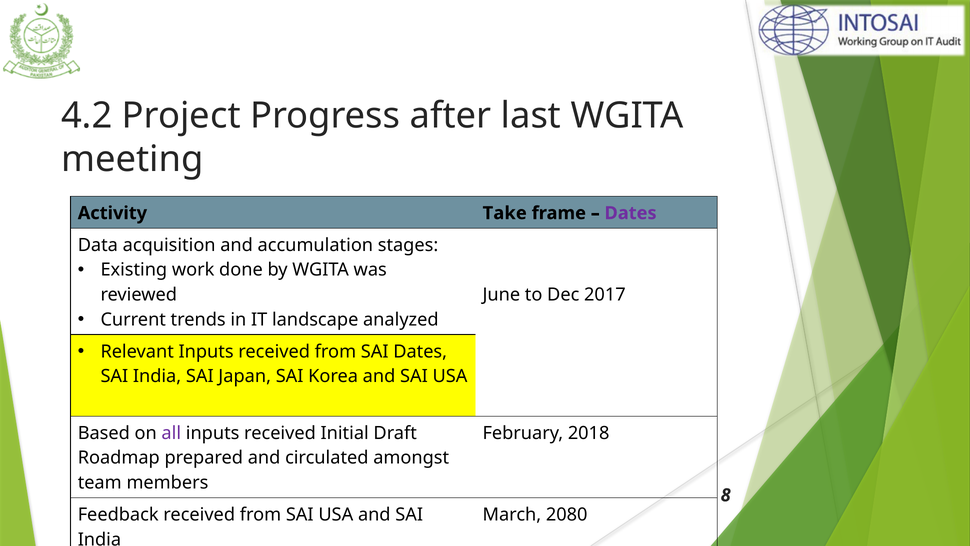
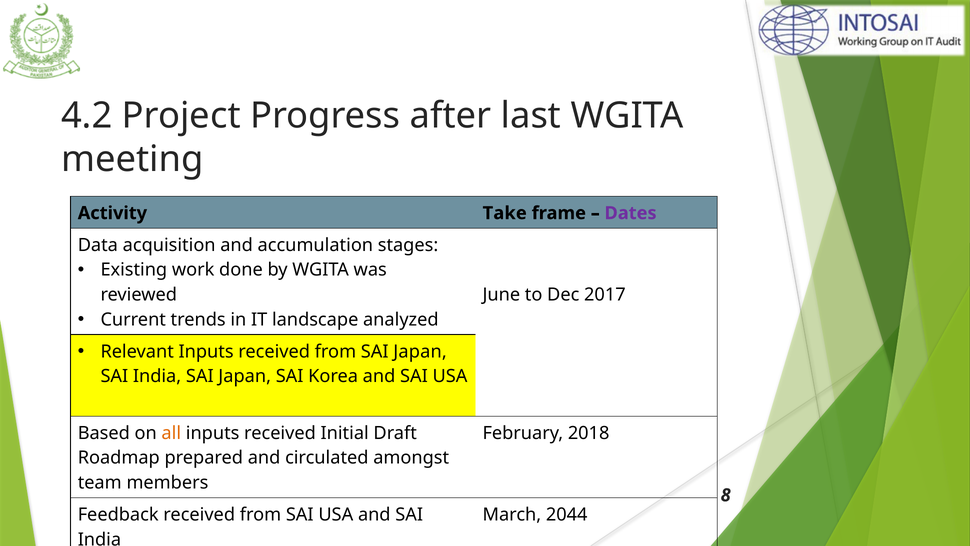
from SAI Dates: Dates -> Japan (420, 351)
all colour: purple -> orange (171, 433)
2080: 2080 -> 2044 (567, 514)
